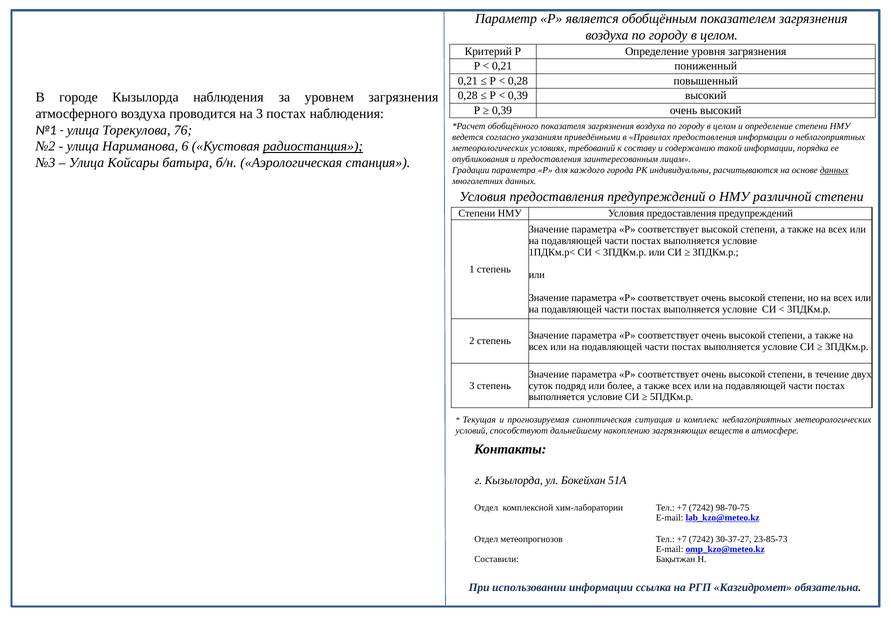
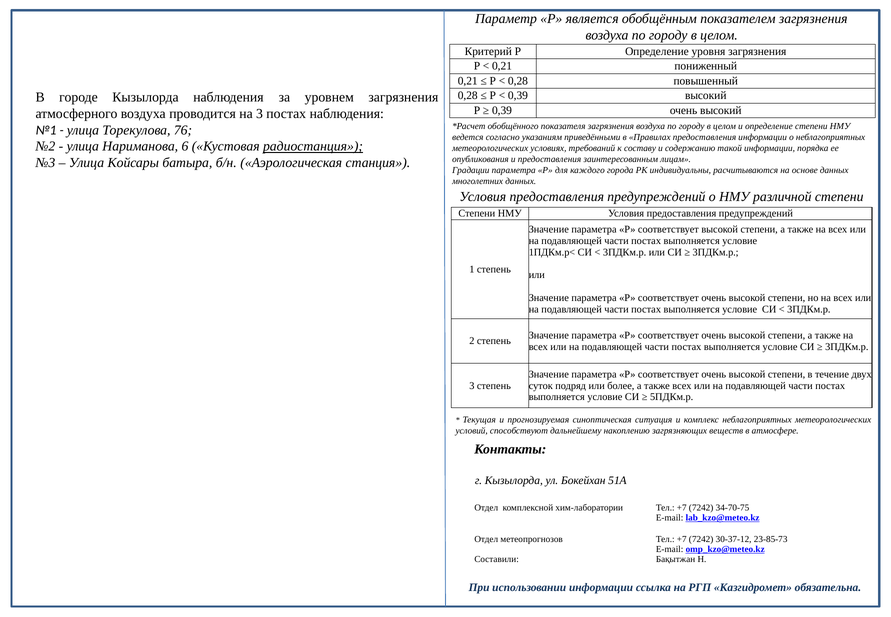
данных underline: present -> none (834, 170)
98-70-75: 98-70-75 -> 34-70-75 (732, 508)
30-37-27: 30-37-27 -> 30-37-12 (734, 539)
